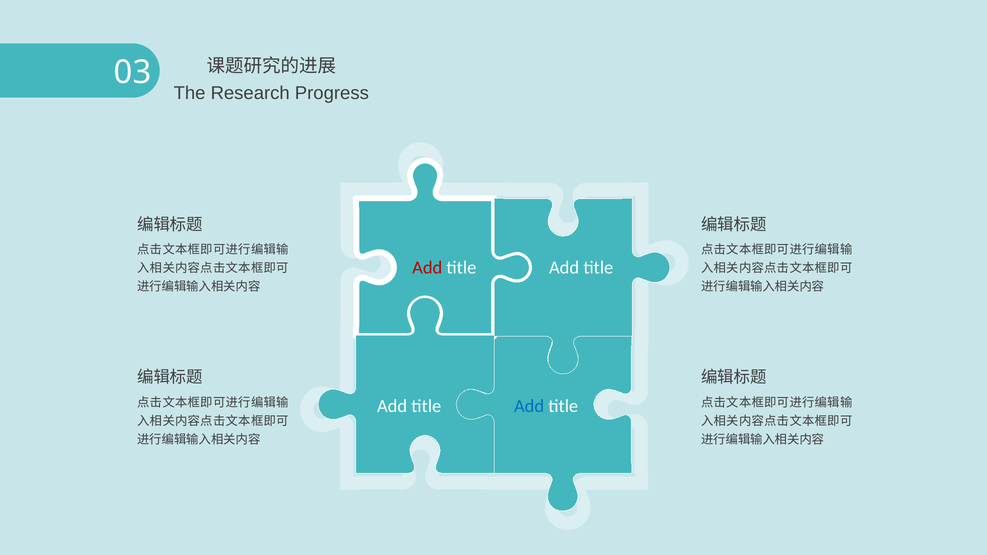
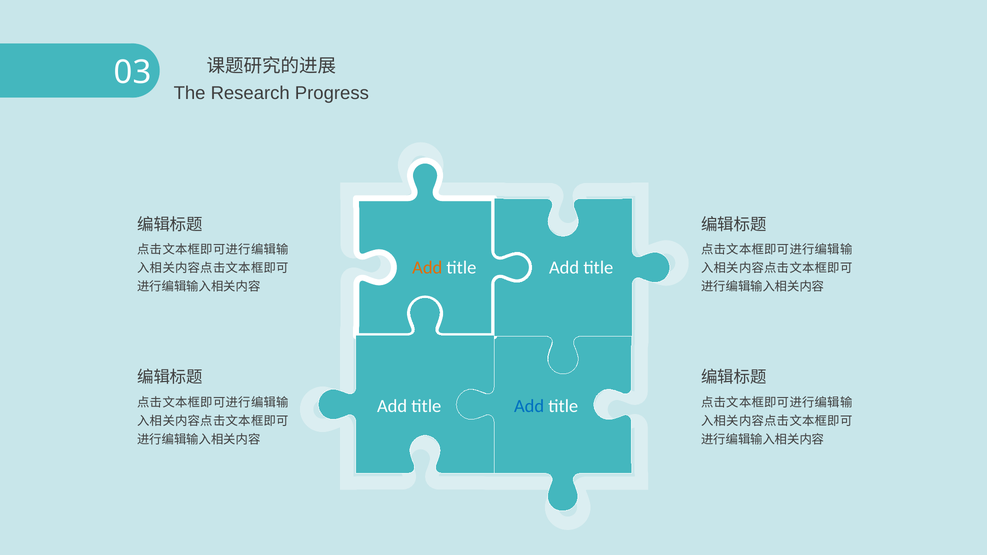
Add colour: red -> orange (427, 268)
